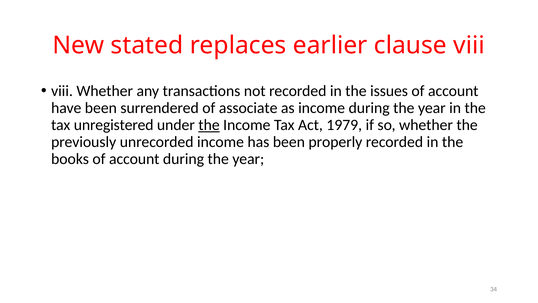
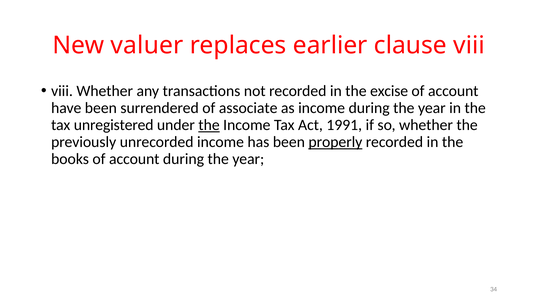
stated: stated -> valuer (147, 45)
issues: issues -> excise (389, 91)
1979: 1979 -> 1991 (344, 125)
properly underline: none -> present (335, 142)
